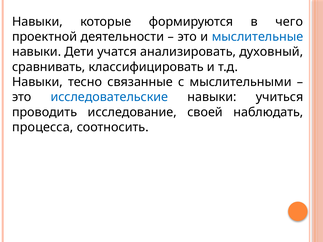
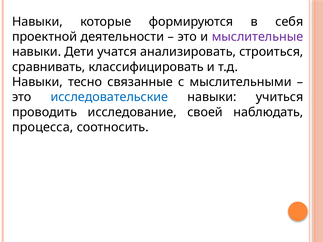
чего: чего -> себя (289, 22)
мыслительные colour: blue -> purple (258, 37)
духовный: духовный -> строиться (271, 52)
